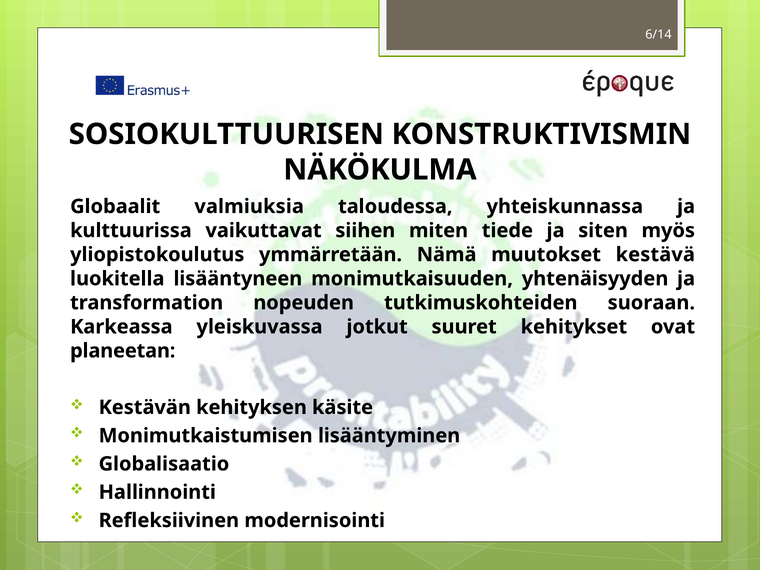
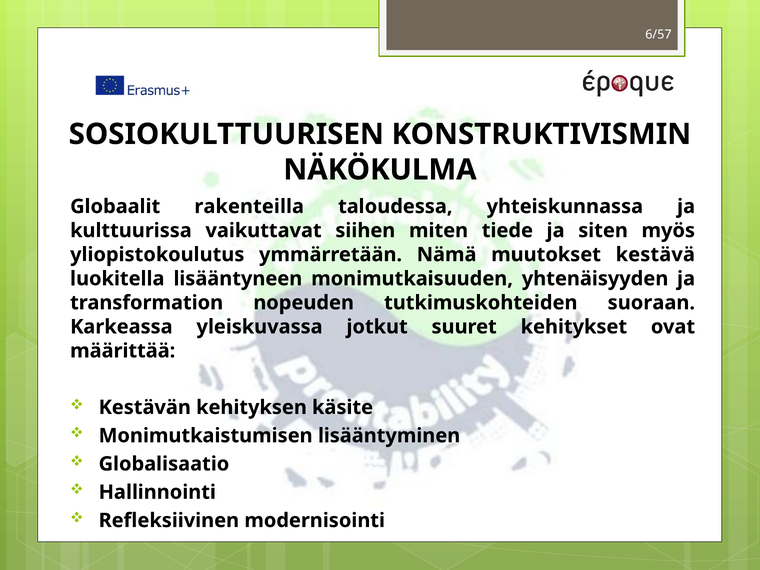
6/14: 6/14 -> 6/57 (658, 35)
valmiuksia: valmiuksia -> rakenteilla (249, 206)
planeetan: planeetan -> määrittää (123, 351)
